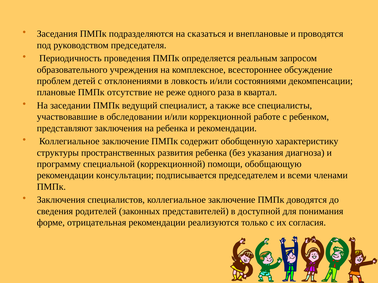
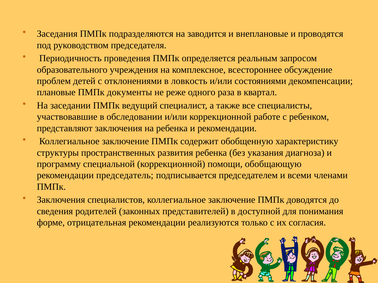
сказаться: сказаться -> заводится (207, 34)
отсутствие: отсутствие -> документы (130, 92)
консультации: консультации -> председатель (125, 176)
